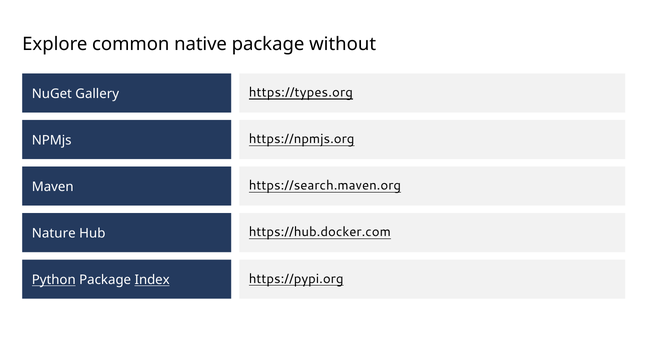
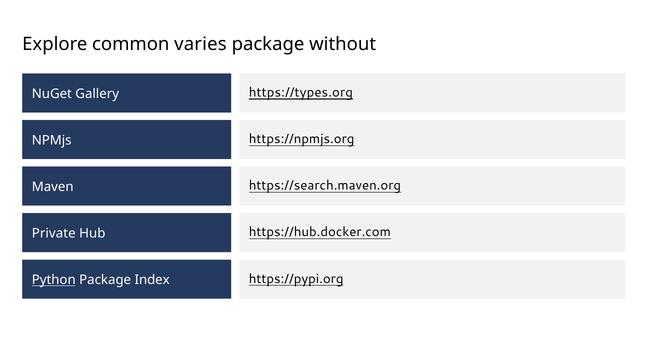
native: native -> varies (200, 44)
Nature: Nature -> Private (54, 234)
Index underline: present -> none (152, 280)
